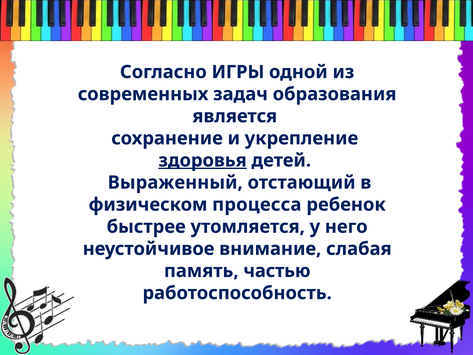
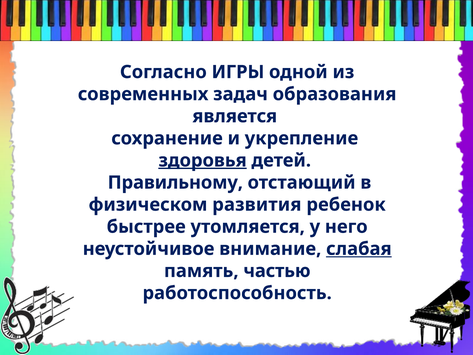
Выраженный: Выраженный -> Правильному (175, 182)
процесса: процесса -> развития (257, 204)
слабая underline: none -> present (359, 249)
